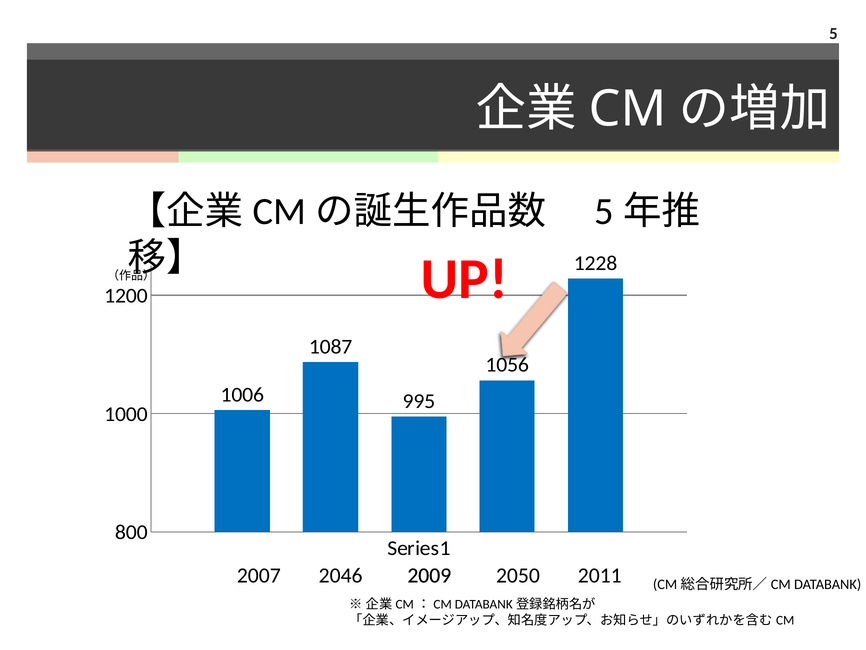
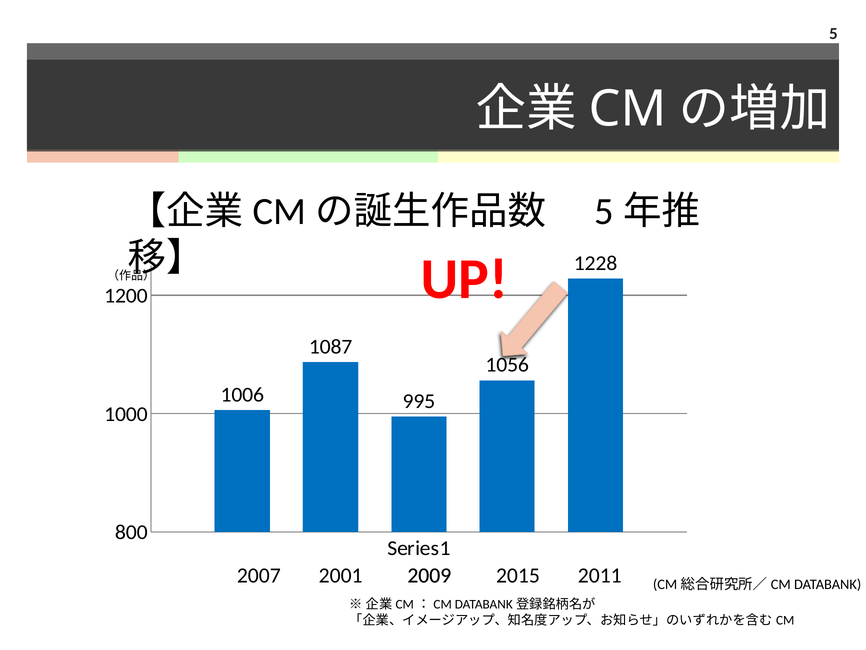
2046: 2046 -> 2001 (341, 575)
2050: 2050 -> 2015 (518, 575)
